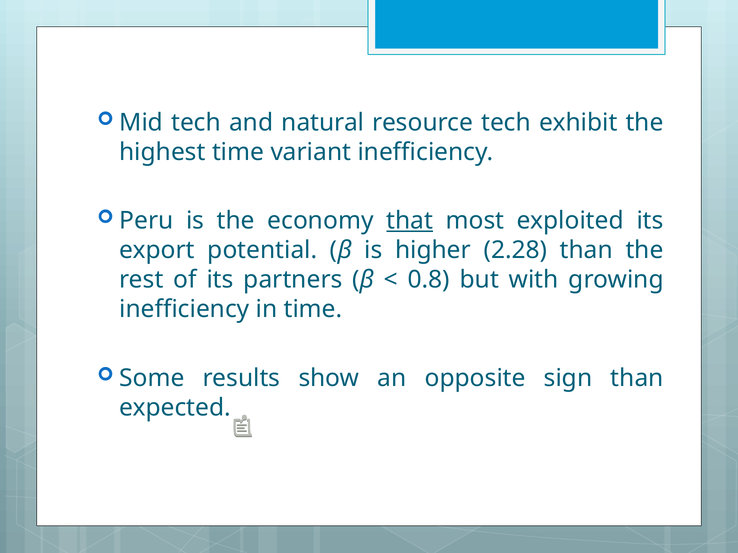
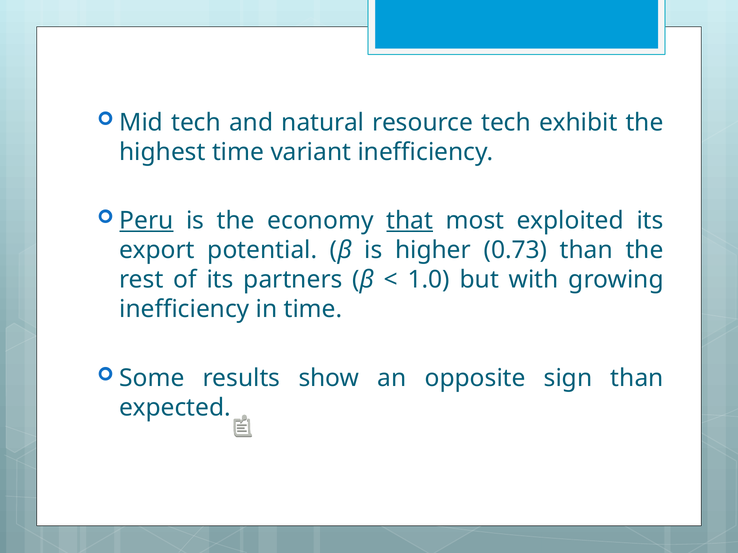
Peru underline: none -> present (146, 221)
2.28: 2.28 -> 0.73 (515, 250)
0.8: 0.8 -> 1.0 (429, 280)
